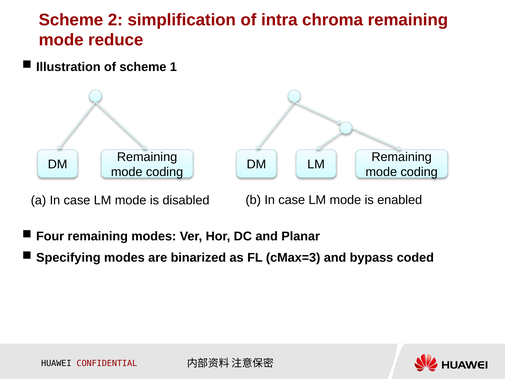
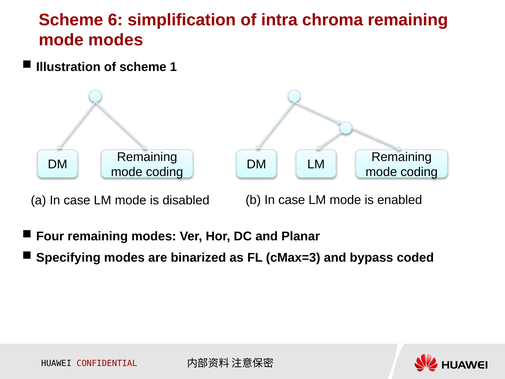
2: 2 -> 6 (115, 20)
mode reduce: reduce -> modes (116, 40)
